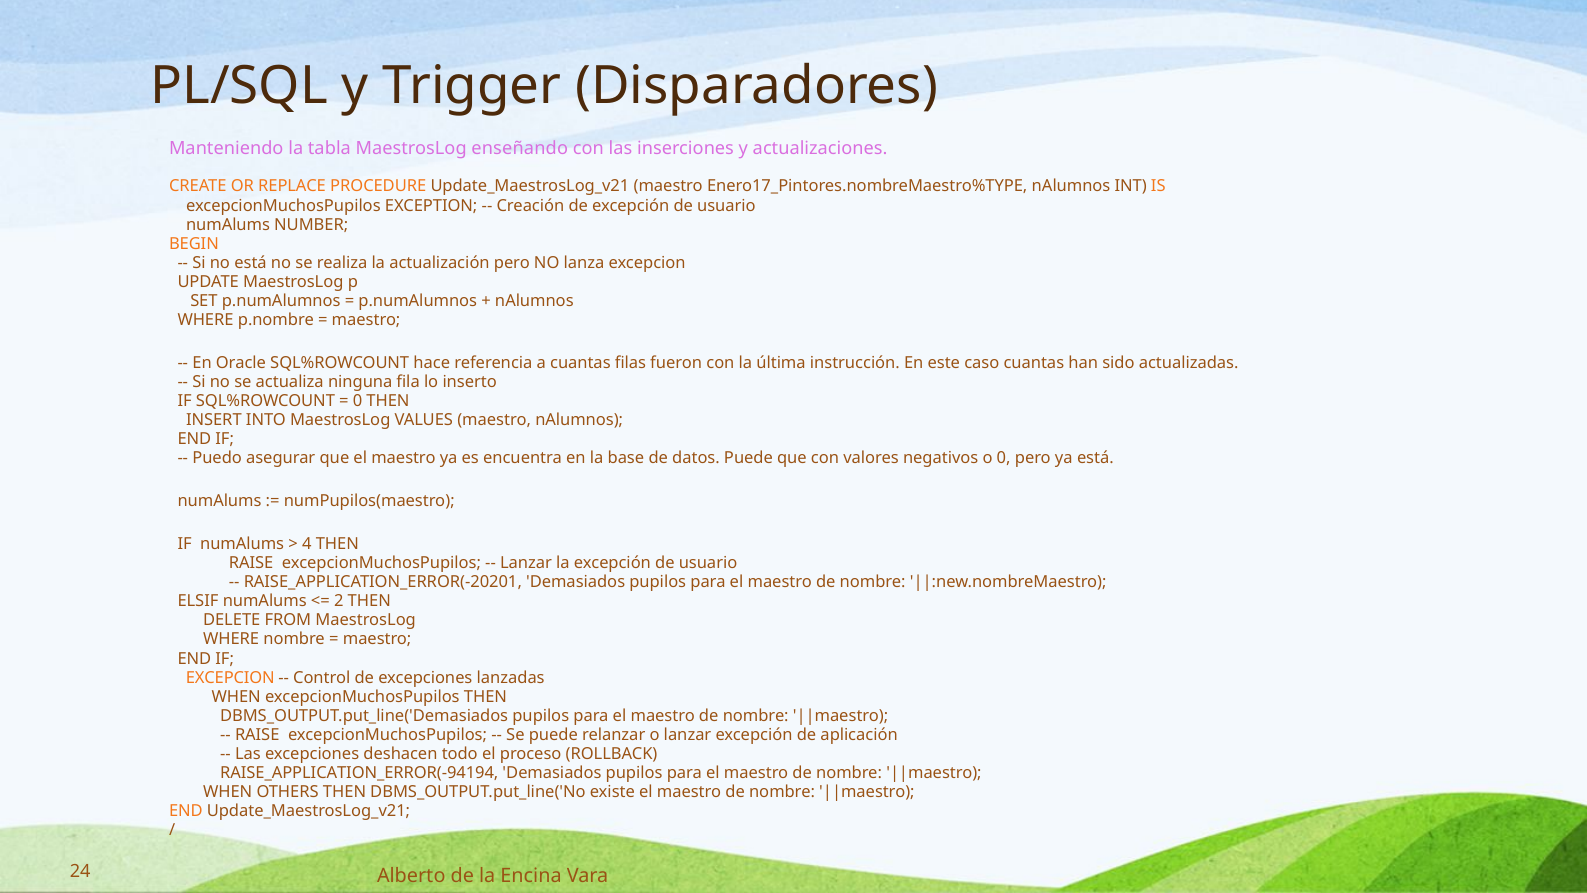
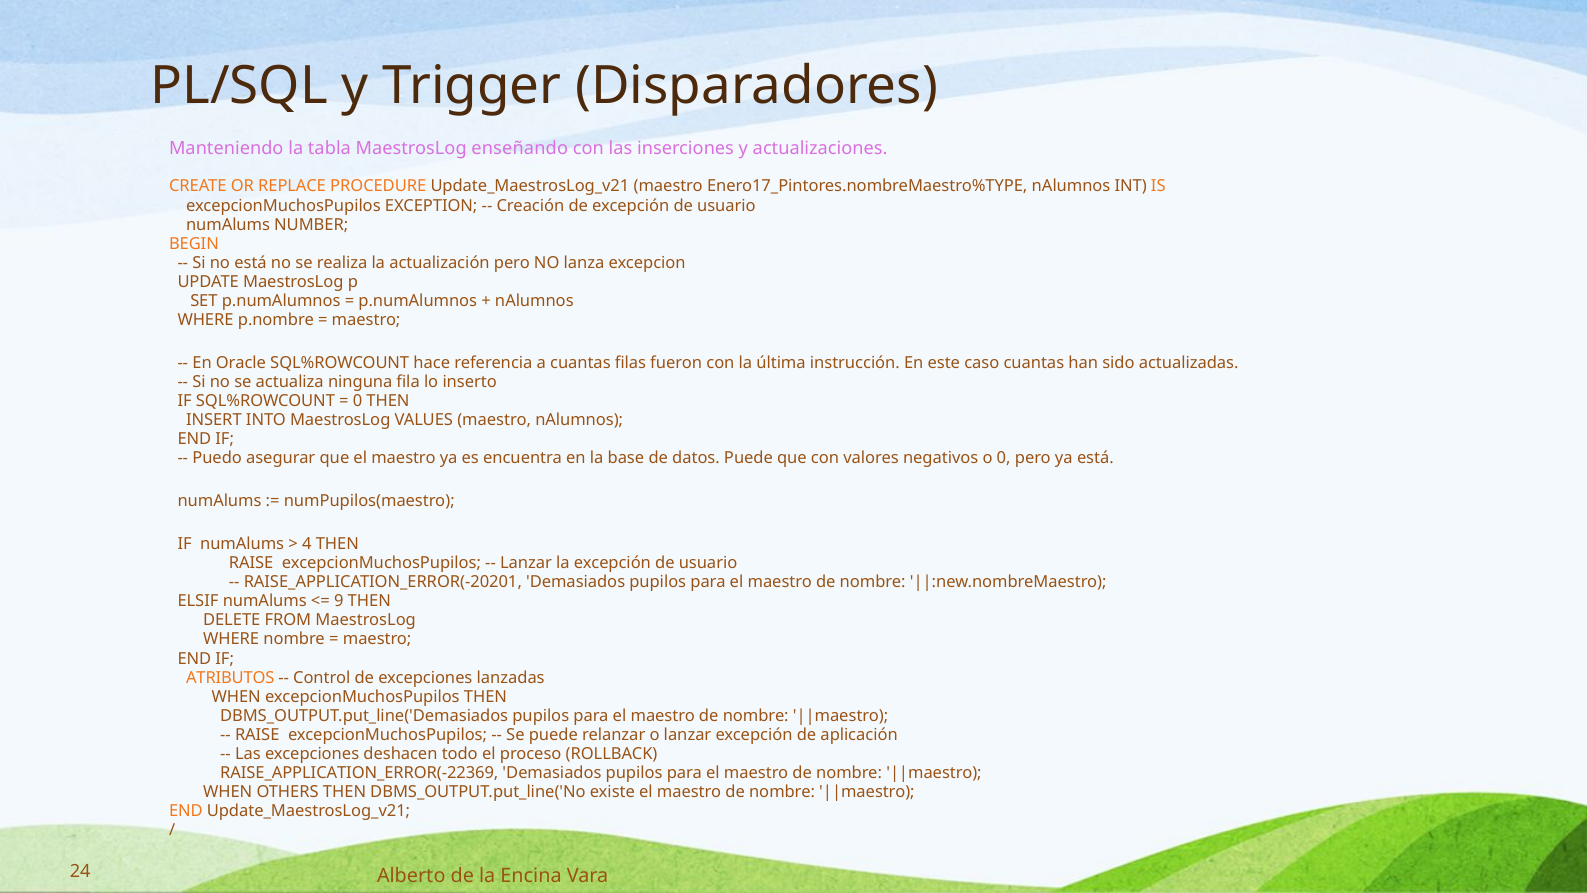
2: 2 -> 9 (339, 601)
EXCEPCION: EXCEPCION -> ATRIBUTOS (230, 677)
RAISE_APPLICATION_ERROR(-94194: RAISE_APPLICATION_ERROR(-94194 -> RAISE_APPLICATION_ERROR(-22369 (359, 773)
